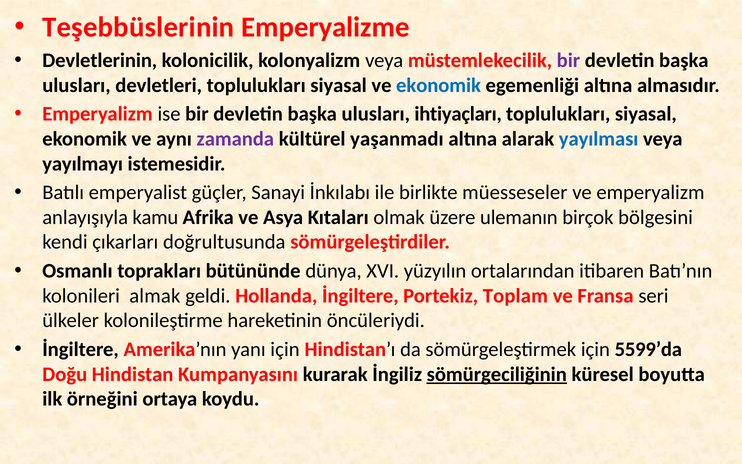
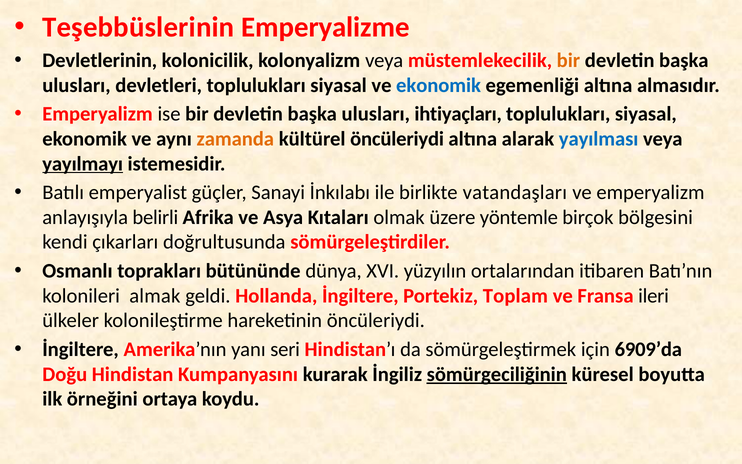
bir colour: purple -> orange (568, 60)
zamanda colour: purple -> orange (235, 139)
kültürel yaşanmadı: yaşanmadı -> öncüleriydi (397, 139)
yayılmayı underline: none -> present (83, 164)
müesseseler: müesseseler -> vatandaşları (515, 193)
kamu: kamu -> belirli (155, 217)
ulemanın: ulemanın -> yöntemle (519, 217)
seri: seri -> ileri (654, 296)
yanı için: için -> seri (285, 349)
5599’da: 5599’da -> 6909’da (648, 349)
